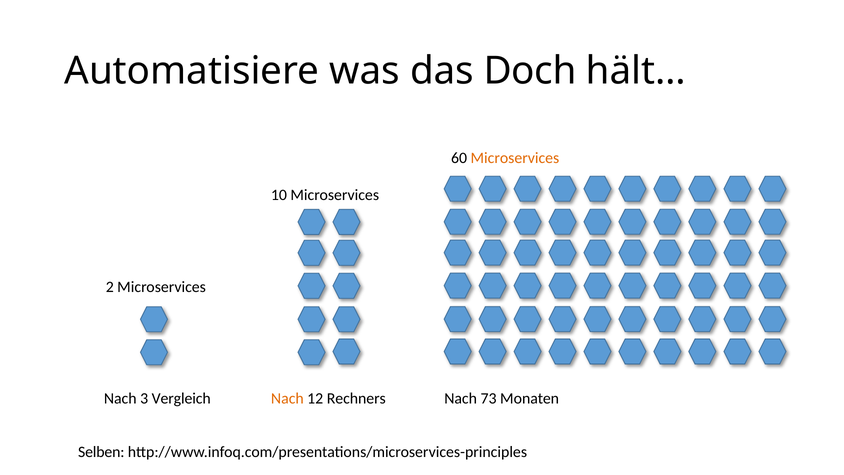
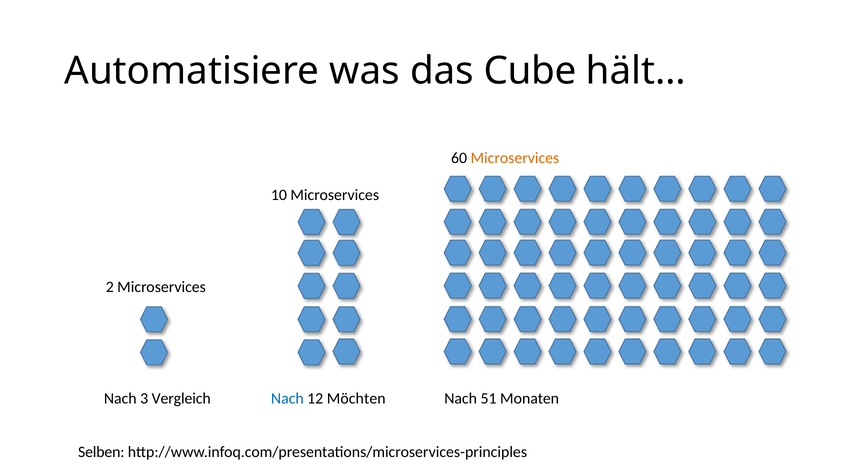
Doch: Doch -> Cube (530, 71)
Nach colour: orange -> blue (287, 398)
Rechners: Rechners -> Möchten (356, 398)
73: 73 -> 51 (489, 398)
